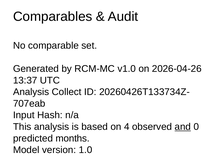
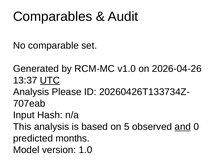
UTC underline: none -> present (50, 81)
Collect: Collect -> Please (67, 92)
4: 4 -> 5 (127, 127)
